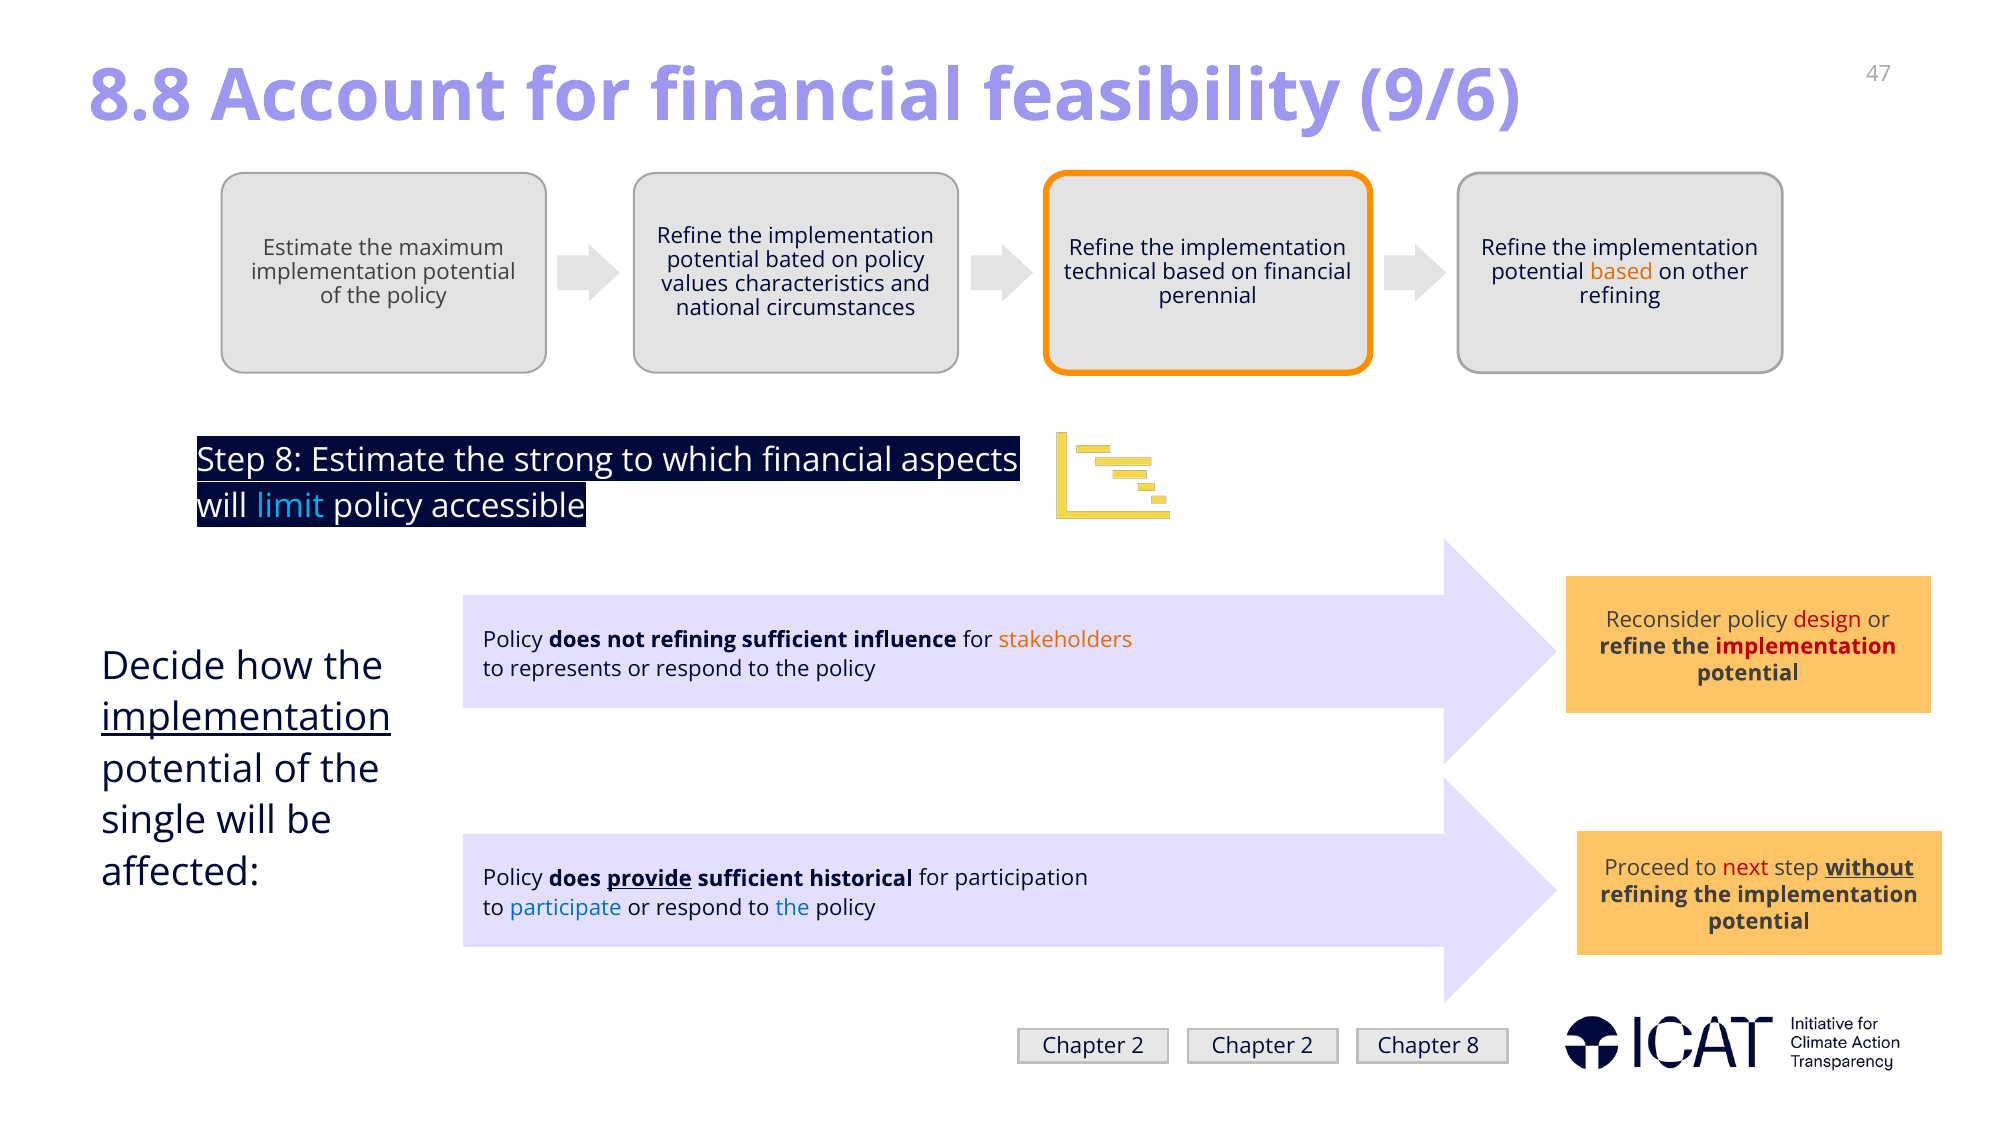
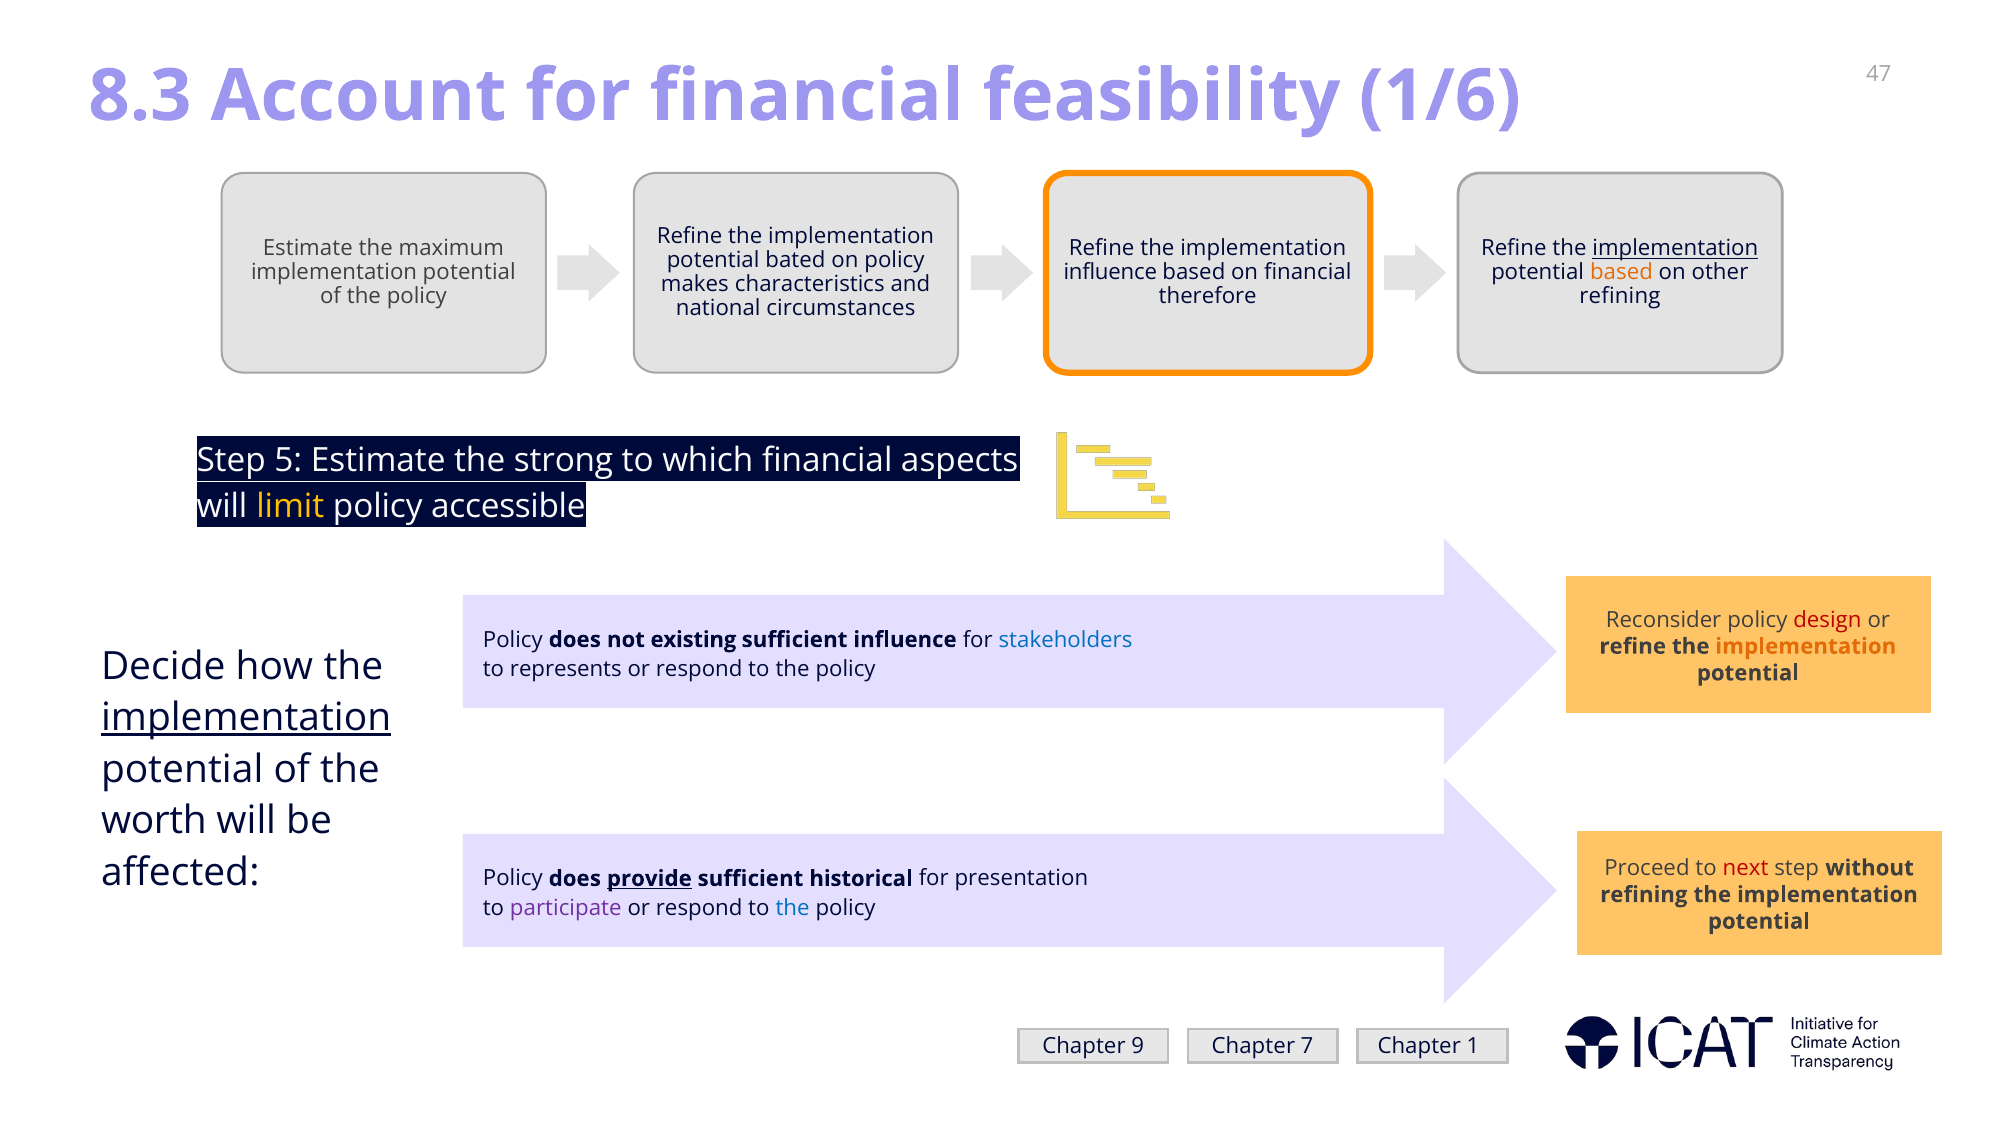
8.8: 8.8 -> 8.3 (140, 96)
9/6: 9/6 -> 1/6 (1440, 96)
implementation underline: none -> present (1675, 249)
technical: technical -> influence (1110, 273)
values: values -> makes (695, 285)
perennial: perennial -> therefore (1208, 297)
Step 8: 8 -> 5 (288, 460)
limit colour: light blue -> yellow (290, 506)
not refining: refining -> existing (693, 640)
stakeholders colour: orange -> blue (1065, 640)
implementation colour: red -> orange (1806, 647)
single: single -> worth (154, 821)
without underline: present -> none (1870, 868)
participation: participation -> presentation (1021, 879)
participate colour: blue -> purple (566, 908)
2: 2 -> 9 (1138, 1046)
2: 2 -> 7 (1307, 1046)
Chapter 8: 8 -> 1 (1473, 1046)
